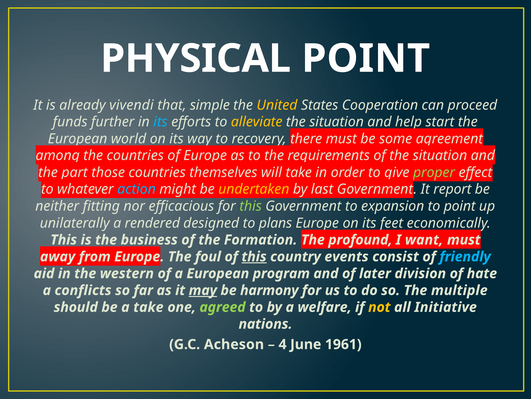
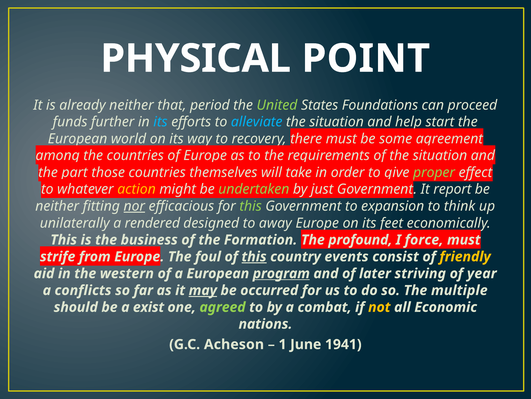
already vivendi: vivendi -> neither (132, 105)
simple: simple -> period (210, 105)
United colour: yellow -> light green (277, 105)
Cooperation: Cooperation -> Foundations (380, 105)
alleviate colour: yellow -> light blue (257, 122)
action colour: light blue -> yellow (137, 189)
undertaken colour: yellow -> light green (254, 189)
last: last -> just (322, 189)
nor underline: none -> present (134, 206)
to point: point -> think (460, 206)
plans: plans -> away (275, 223)
want: want -> force (424, 239)
away: away -> strife (58, 256)
friendly colour: light blue -> yellow (465, 256)
program underline: none -> present (281, 273)
division: division -> striving (420, 273)
hate: hate -> year (482, 273)
harmony: harmony -> occurred (269, 290)
a take: take -> exist (149, 307)
welfare: welfare -> combat (325, 307)
Initiative: Initiative -> Economic (446, 307)
4: 4 -> 1 (283, 344)
1961: 1961 -> 1941 (343, 344)
